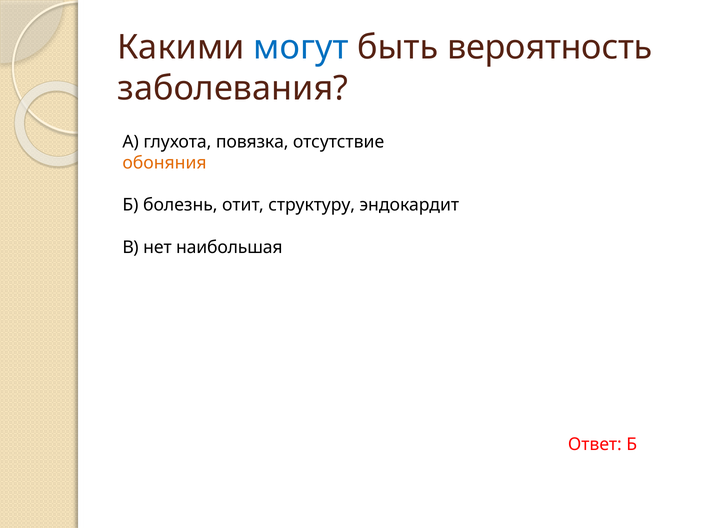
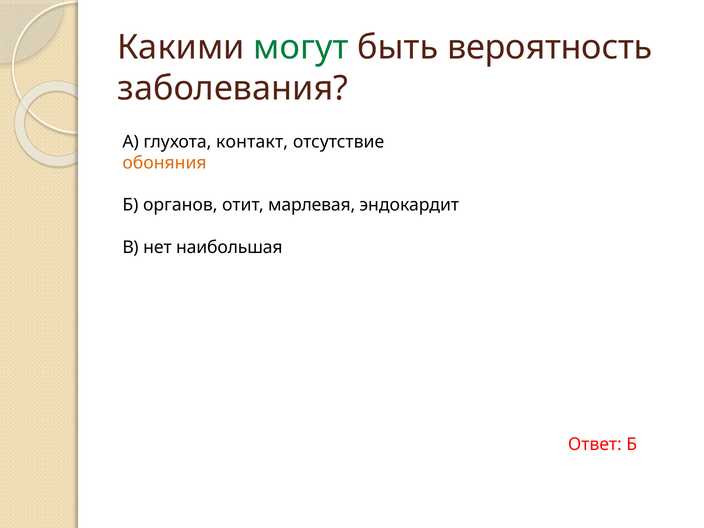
могут colour: blue -> green (301, 47)
повязка: повязка -> контакт (252, 142)
болезнь: болезнь -> органов (180, 205)
структуру: структуру -> марлевая (312, 205)
